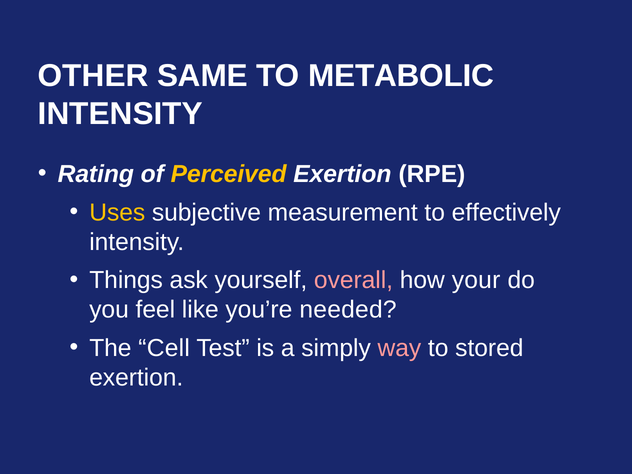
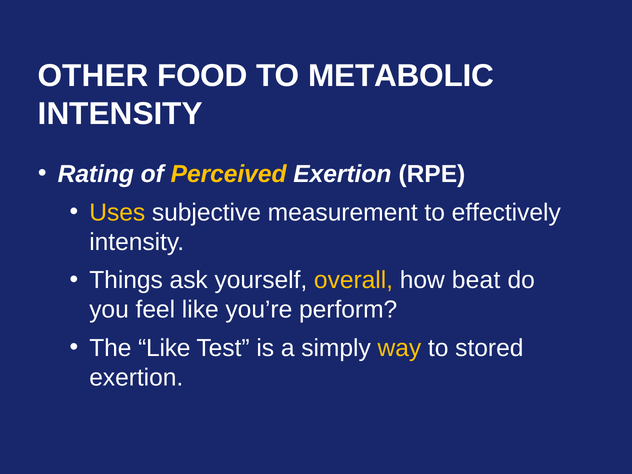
SAME: SAME -> FOOD (202, 76)
overall colour: pink -> yellow (354, 280)
your: your -> beat (476, 280)
needed: needed -> perform (348, 310)
The Cell: Cell -> Like (164, 348)
way colour: pink -> yellow (399, 348)
